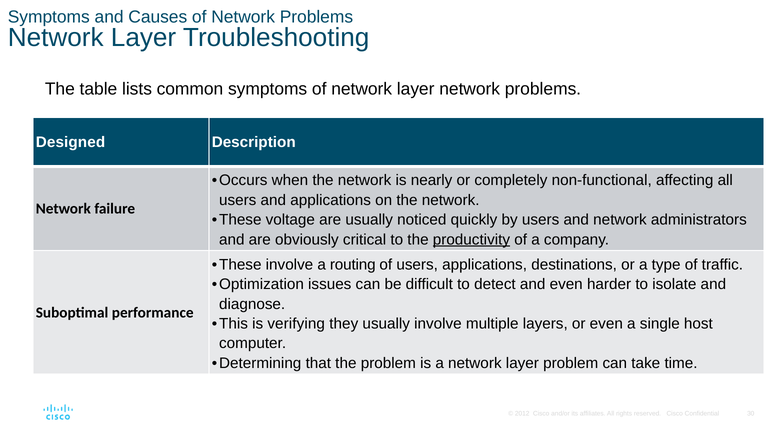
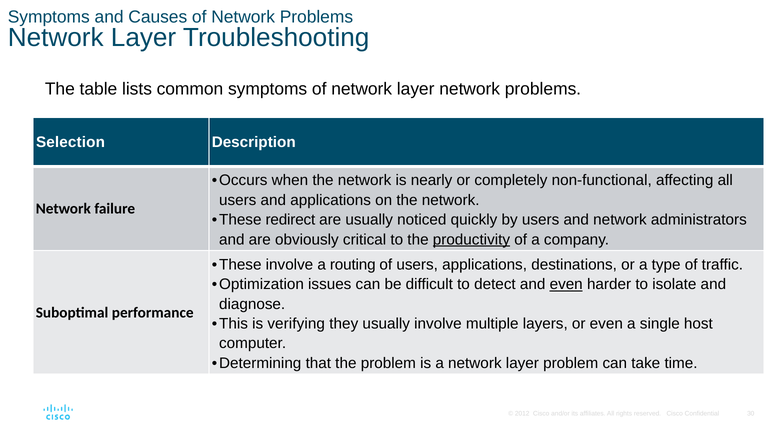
Designed: Designed -> Selection (70, 142)
voltage: voltage -> redirect (290, 220)
even underline: none -> present (566, 284)
